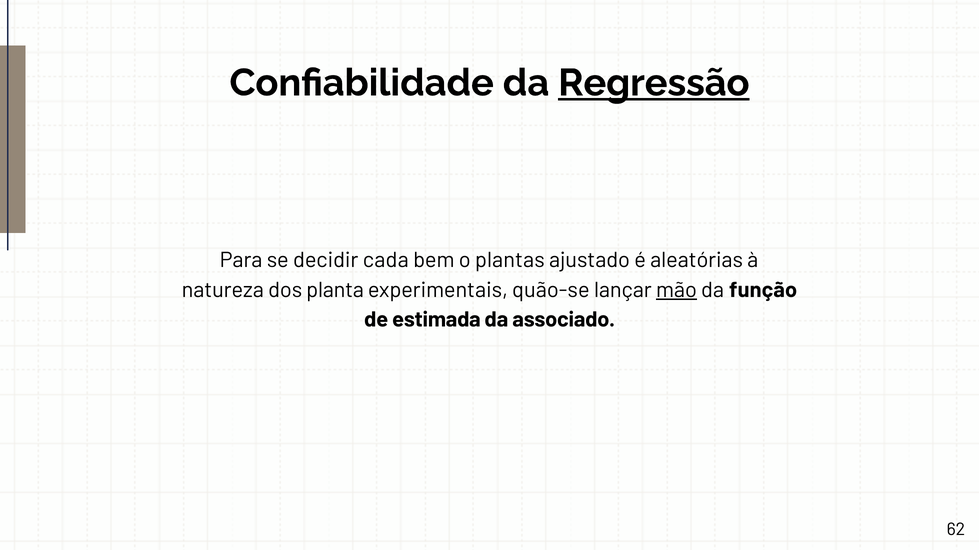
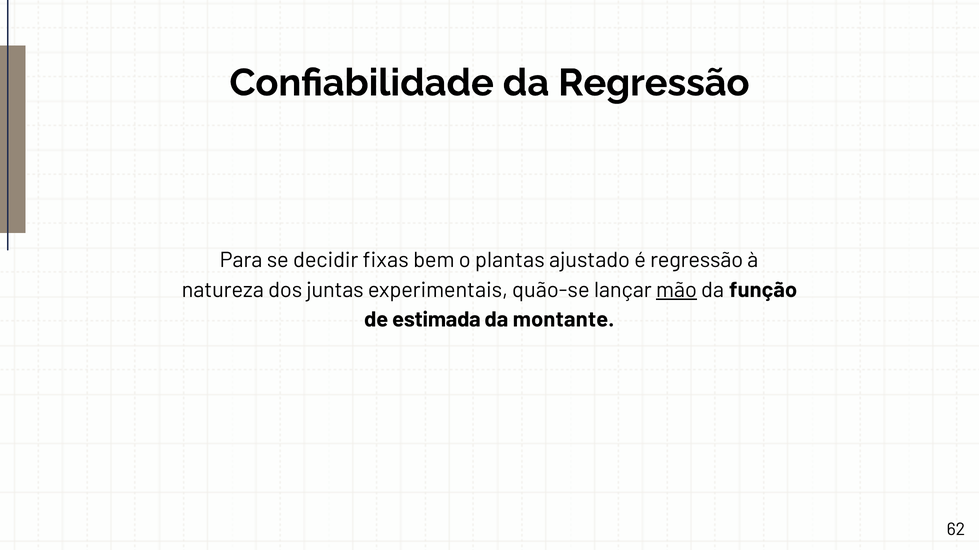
Regressão underline: present -> none (654, 83)
cada: cada -> fixas (386, 260)
é aleatórias: aleatórias -> regressão (697, 260)
planta: planta -> juntas (335, 290)
associado: associado -> montante (564, 320)
